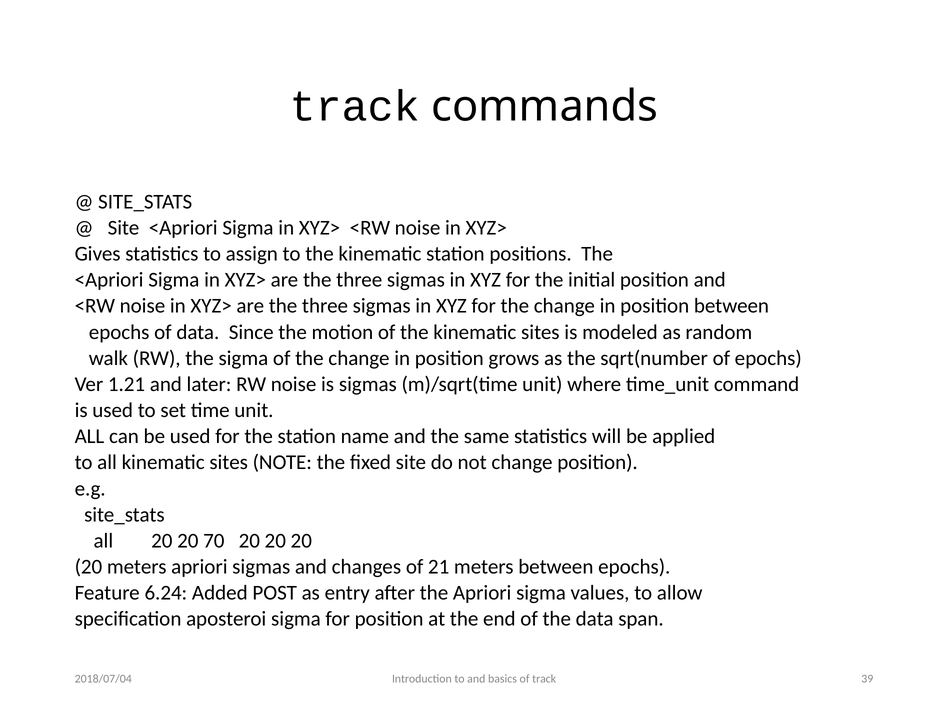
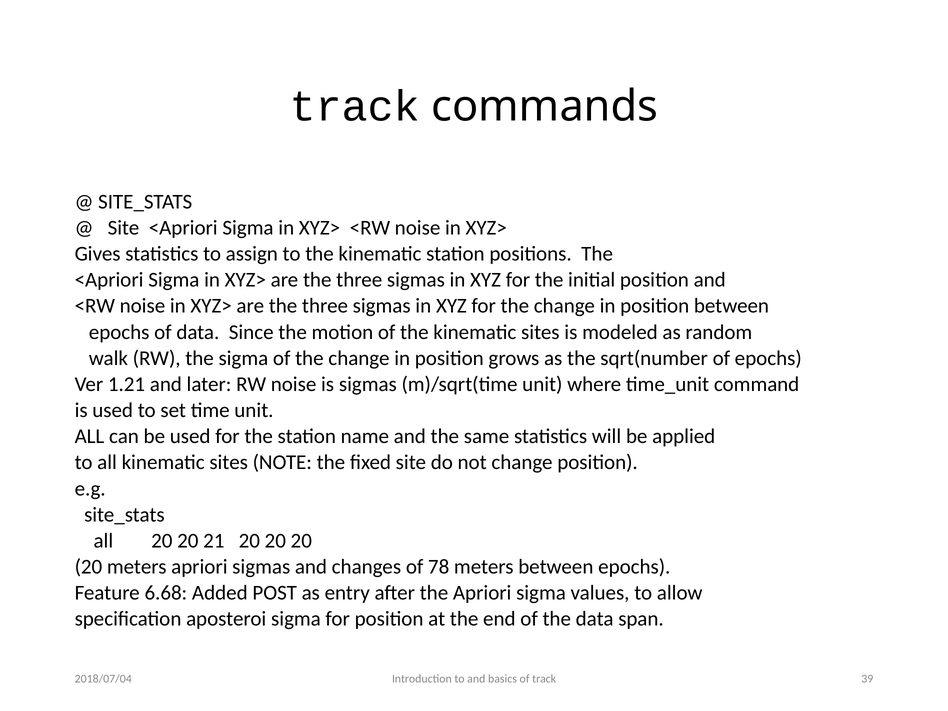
70: 70 -> 21 (214, 541)
21: 21 -> 78 (439, 567)
6.24: 6.24 -> 6.68 (166, 593)
